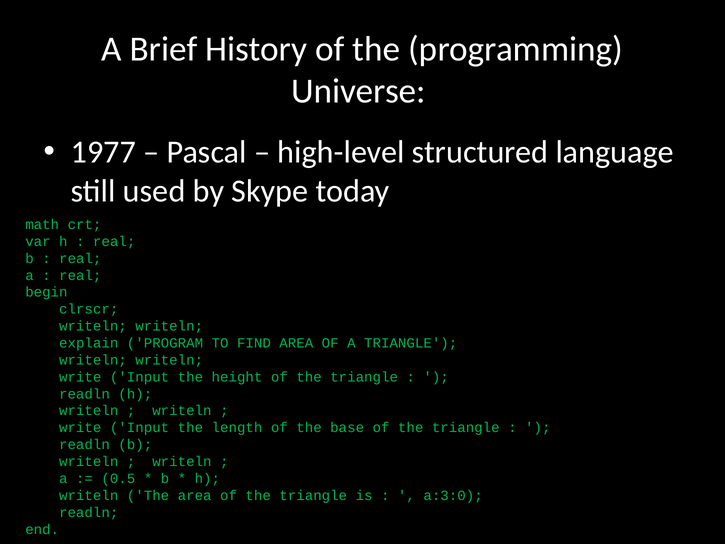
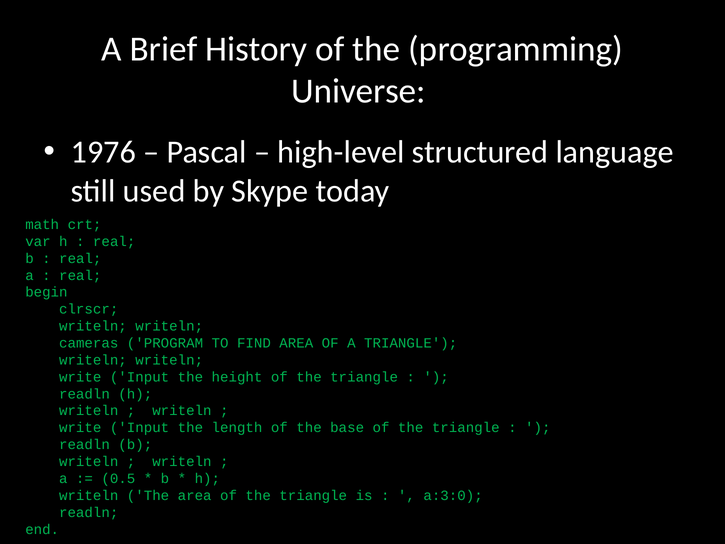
1977: 1977 -> 1976 (103, 152)
explain: explain -> cameras (89, 343)
